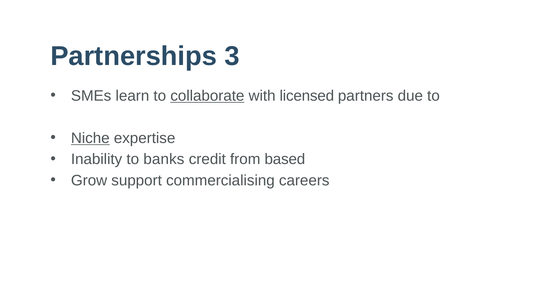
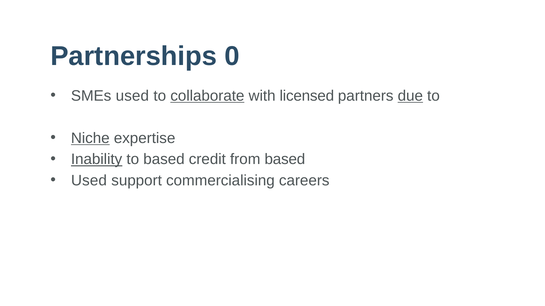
3: 3 -> 0 (232, 56)
SMEs learn: learn -> used (132, 96)
due underline: none -> present (410, 96)
Inability underline: none -> present (97, 160)
to banks: banks -> based (164, 160)
Grow: Grow -> Used (89, 181)
